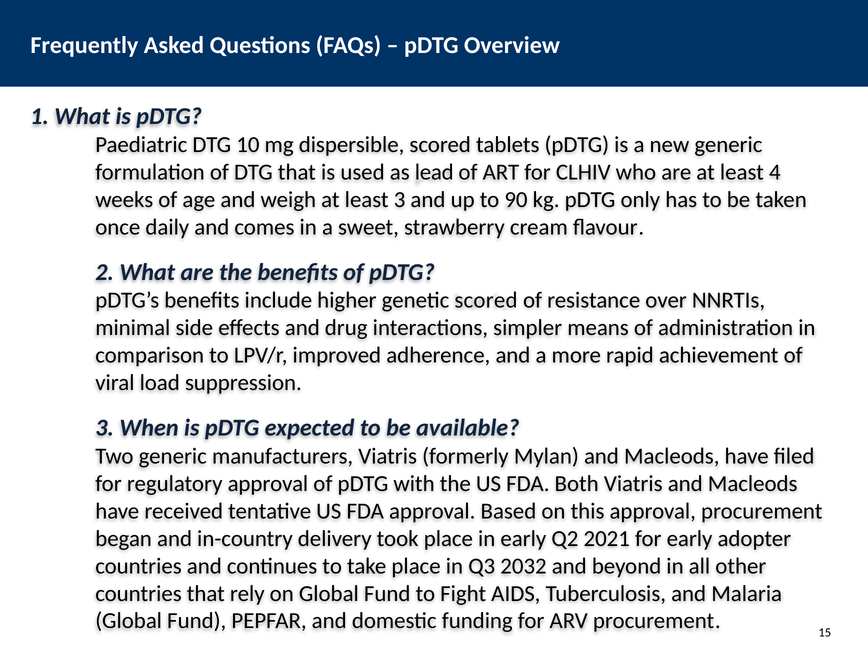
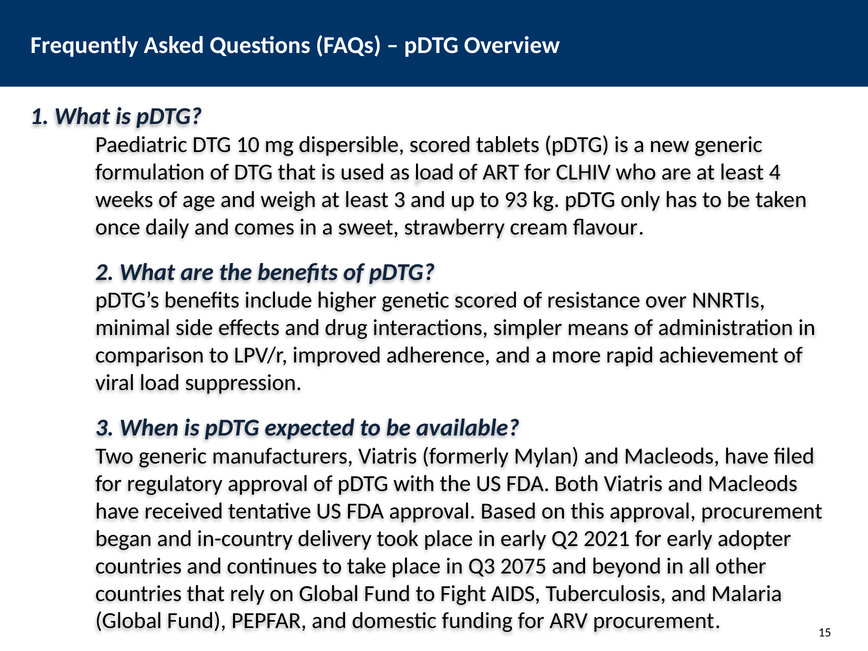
as lead: lead -> load (434, 172)
90: 90 -> 93 (516, 200)
2032: 2032 -> 2075 (524, 566)
